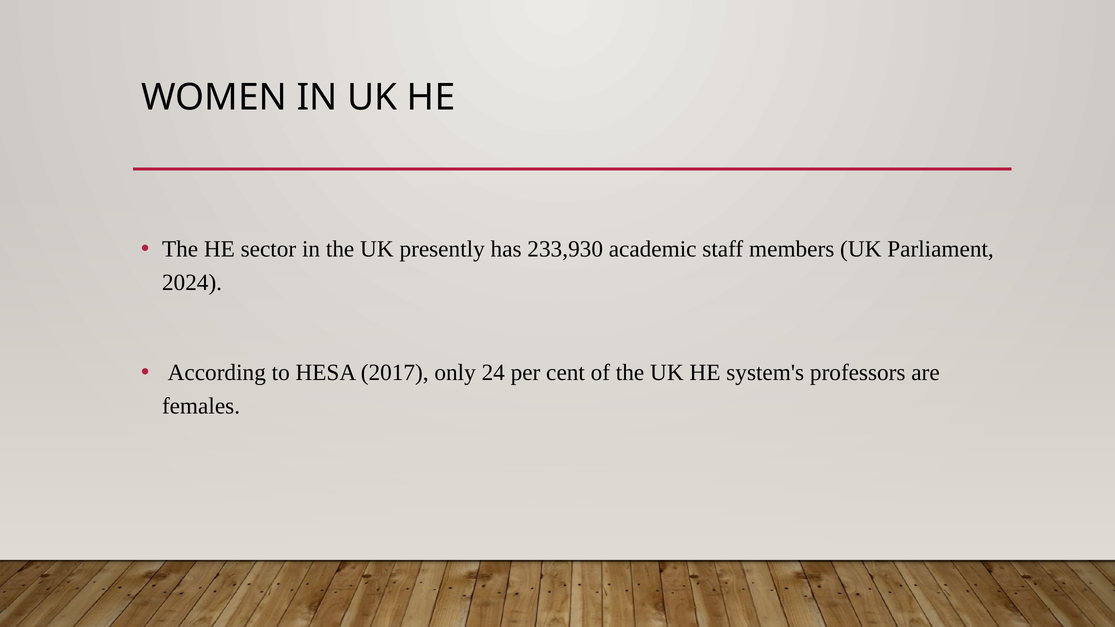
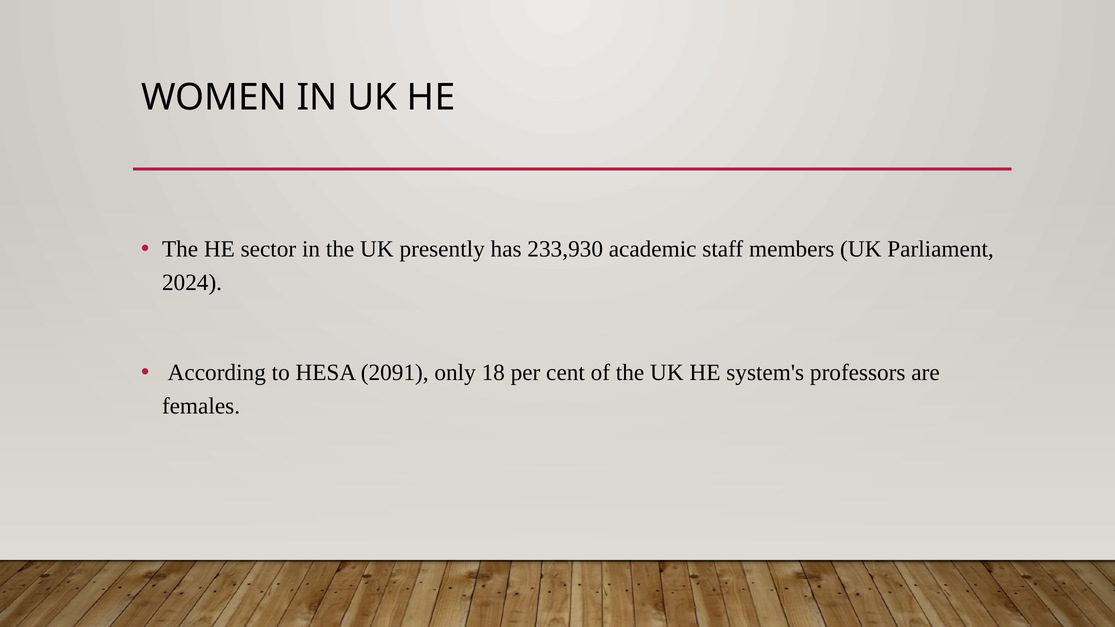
2017: 2017 -> 2091 (395, 373)
24: 24 -> 18 (493, 373)
